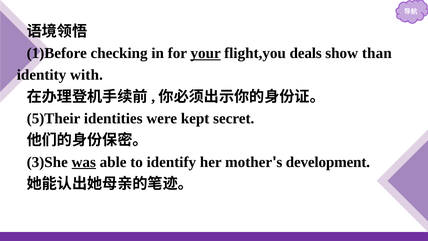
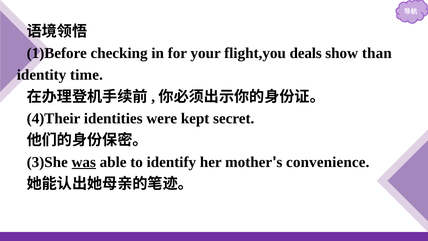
your underline: present -> none (206, 53)
with: with -> time (86, 75)
5)Their: 5)Their -> 4)Their (54, 118)
development: development -> convenience (328, 162)
